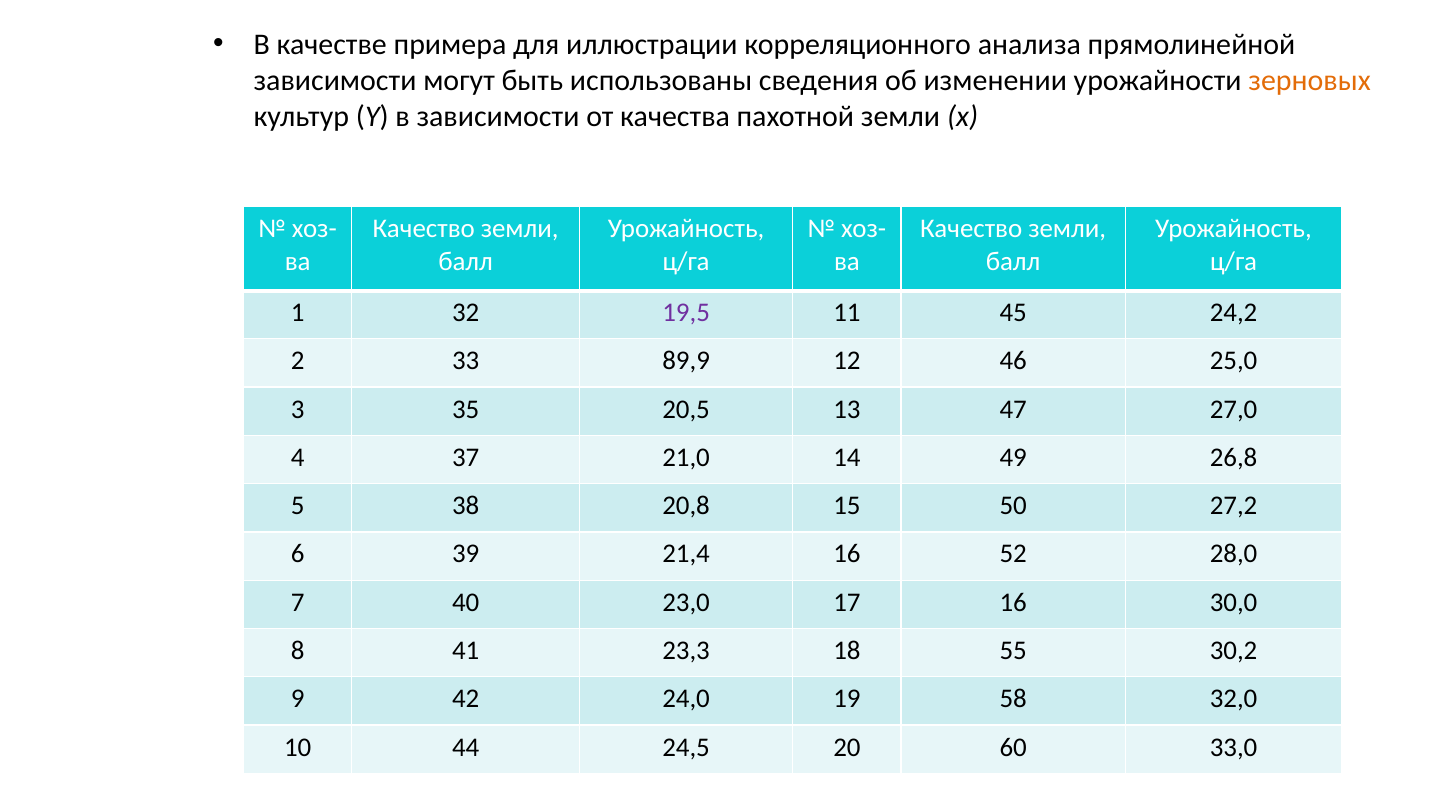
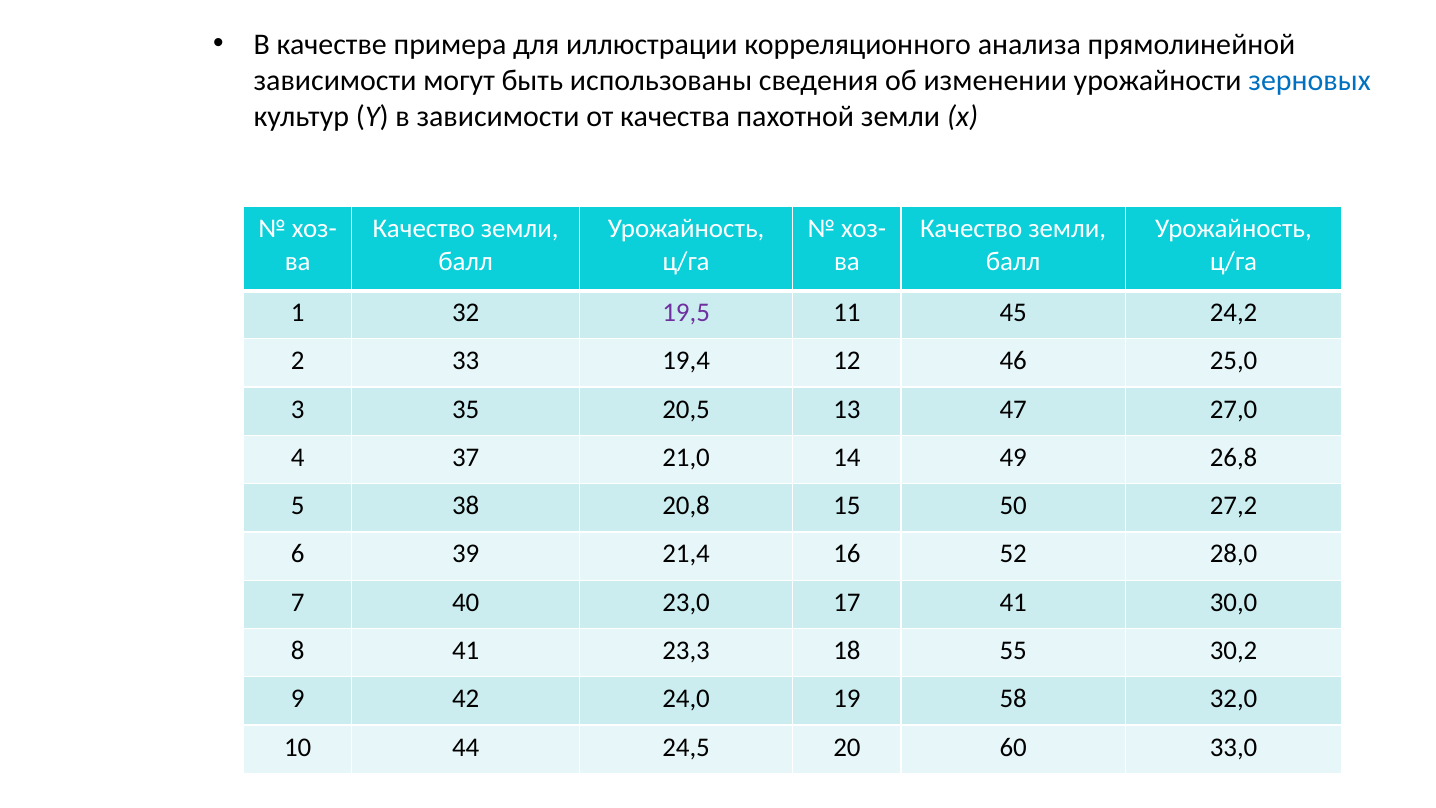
зерновых colour: orange -> blue (1310, 81)
89,9: 89,9 -> 19,4 (686, 361)
17 16: 16 -> 41 (1013, 602)
